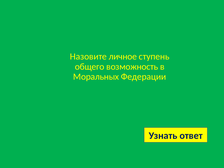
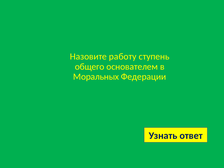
личное: личное -> работу (123, 57)
возможность: возможность -> основателем (132, 67)
